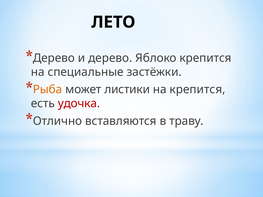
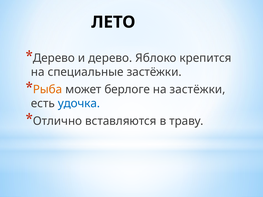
листики: листики -> берлоге (127, 90)
на крепится: крепится -> застёжки (197, 90)
удочка colour: red -> blue (79, 104)
